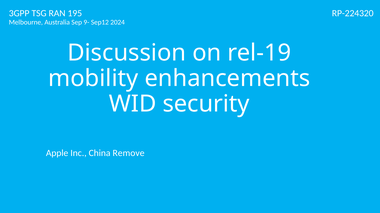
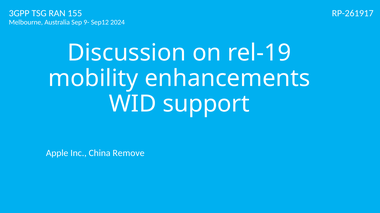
195: 195 -> 155 (75, 13)
RP-224320: RP-224320 -> RP-261917 (353, 13)
security: security -> support (206, 104)
